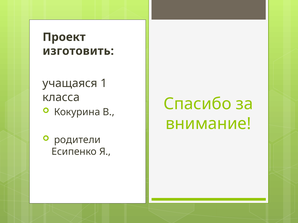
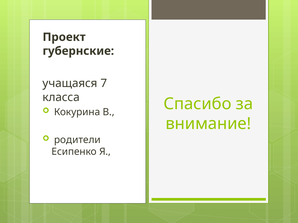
изготовить: изготовить -> губернские (78, 51)
1: 1 -> 7 (104, 84)
